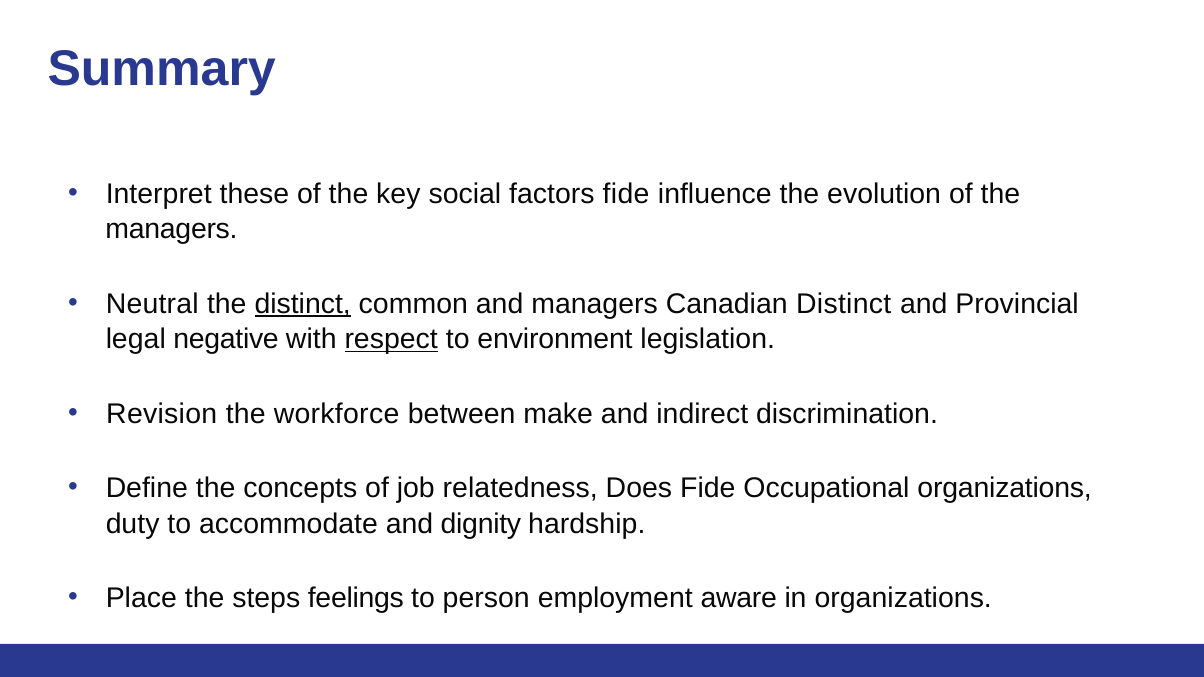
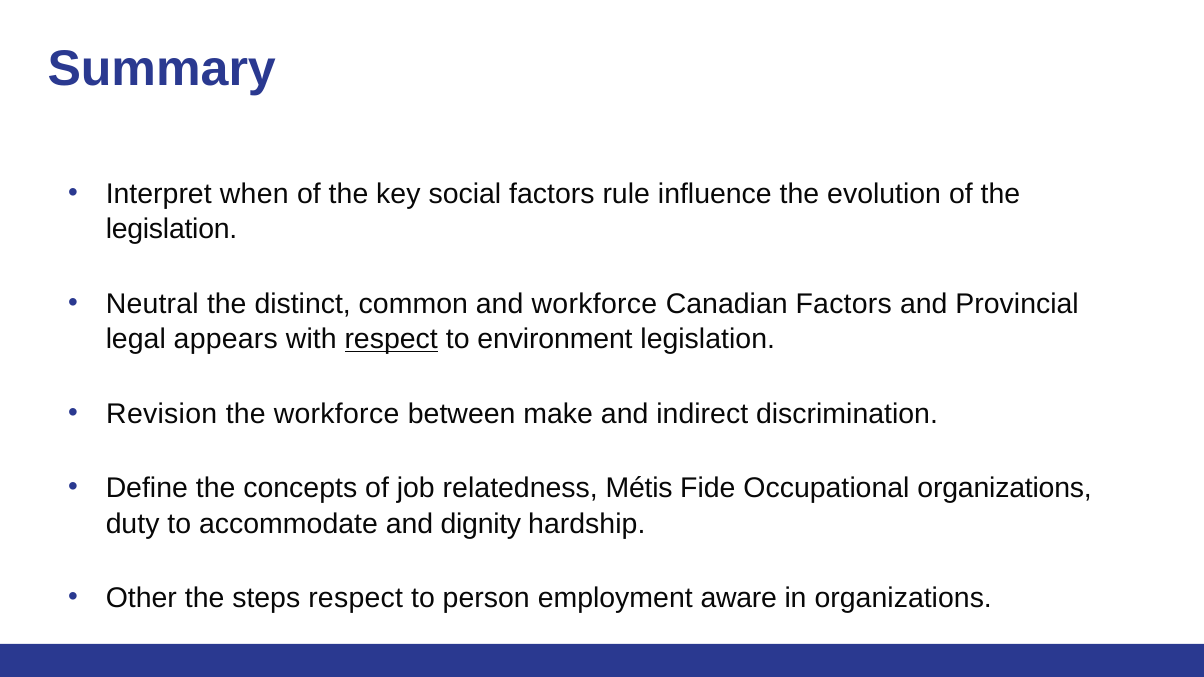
these: these -> when (254, 194)
factors fide: fide -> rule (626, 194)
managers: managers -> legislation (172, 230)
distinct underline: present -> none (303, 304)
and managers: managers -> workforce (594, 304)
Canadian Distinct: Distinct -> Factors (844, 304)
negative: negative -> appears (226, 339)
Does: Does -> Métis (639, 489)
Place: Place -> Other (141, 598)
steps feelings: feelings -> respect (356, 598)
